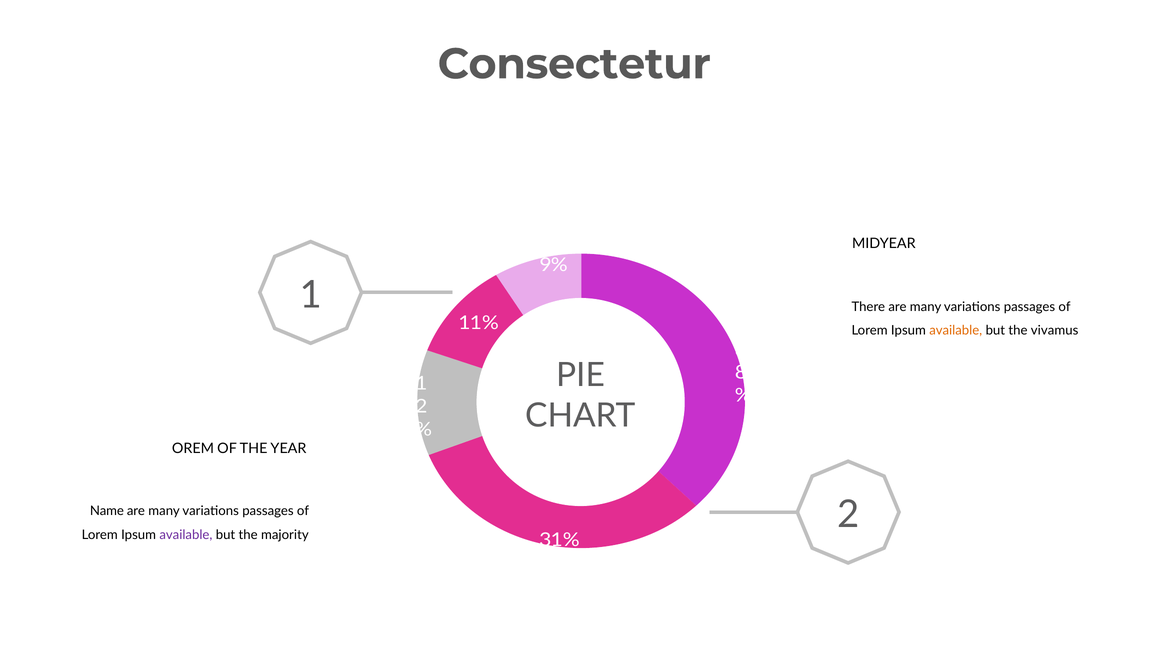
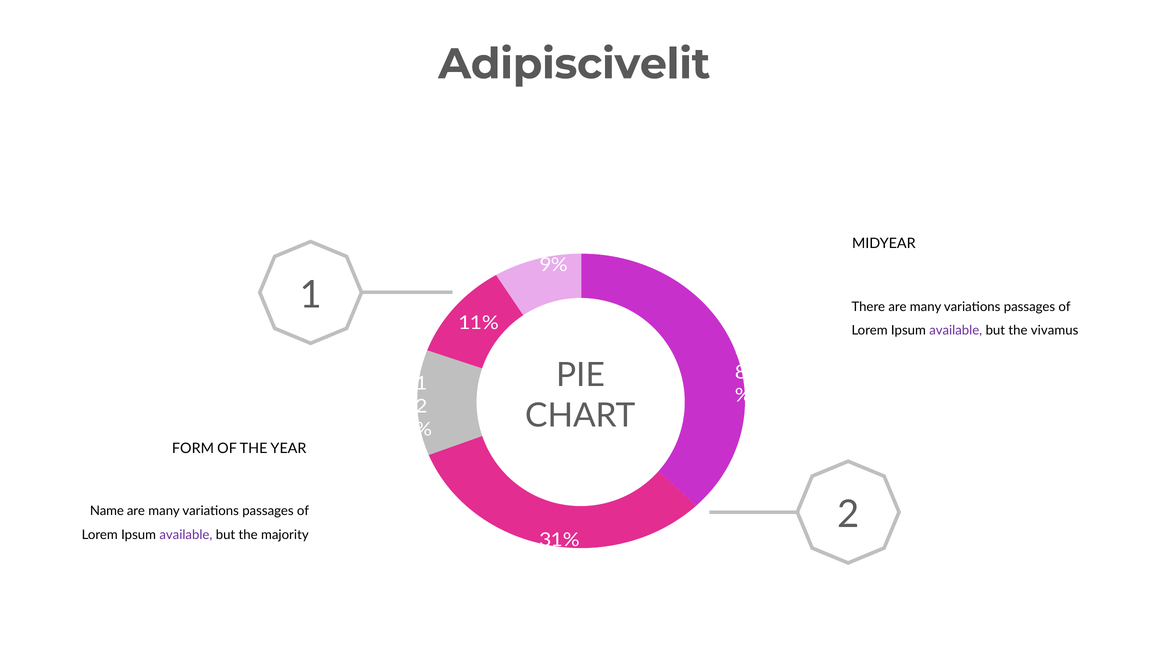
Consectetur: Consectetur -> Adipiscivelit (574, 64)
available colour: orange -> purple (956, 331)
OREM: OREM -> FORM (193, 448)
